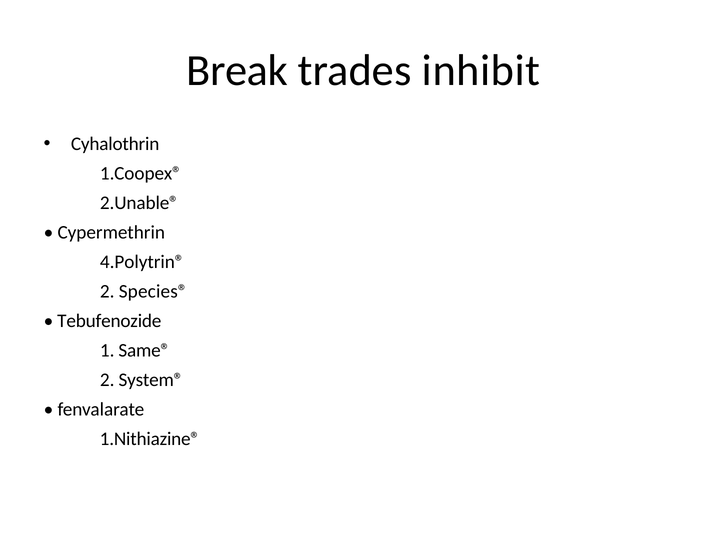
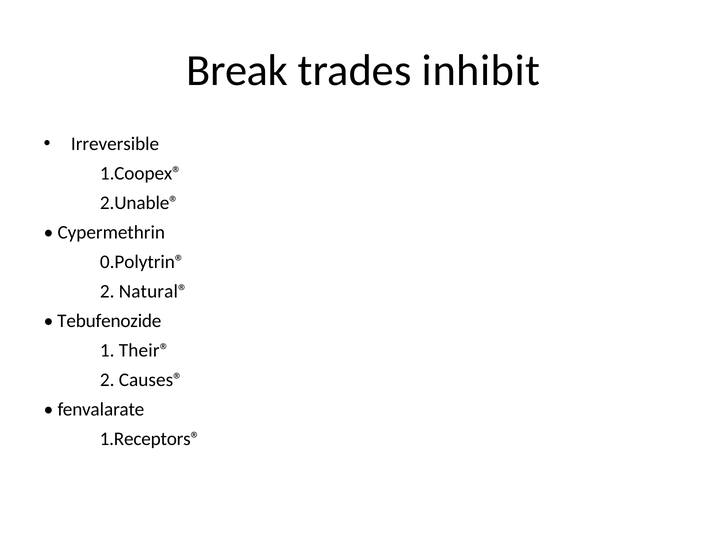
Cyhalothrin: Cyhalothrin -> Irreversible (115, 144)
4.Polytrin®: 4.Polytrin® -> 0.Polytrin® (142, 262)
Species®: Species® -> Natural® (153, 292)
Same®: Same® -> Their® (144, 351)
System®: System® -> Causes® (151, 380)
1.Nithiazine®: 1.Nithiazine® -> 1.Receptors® (150, 439)
